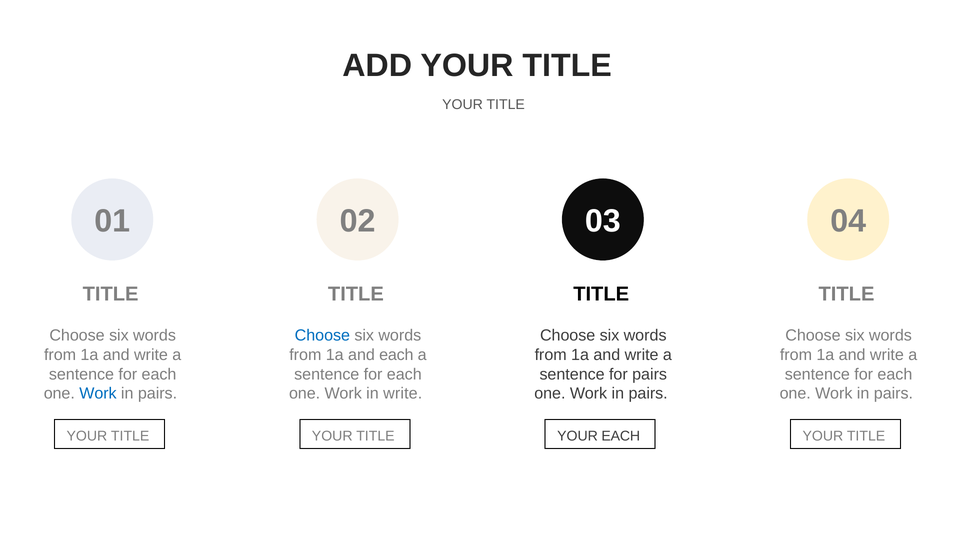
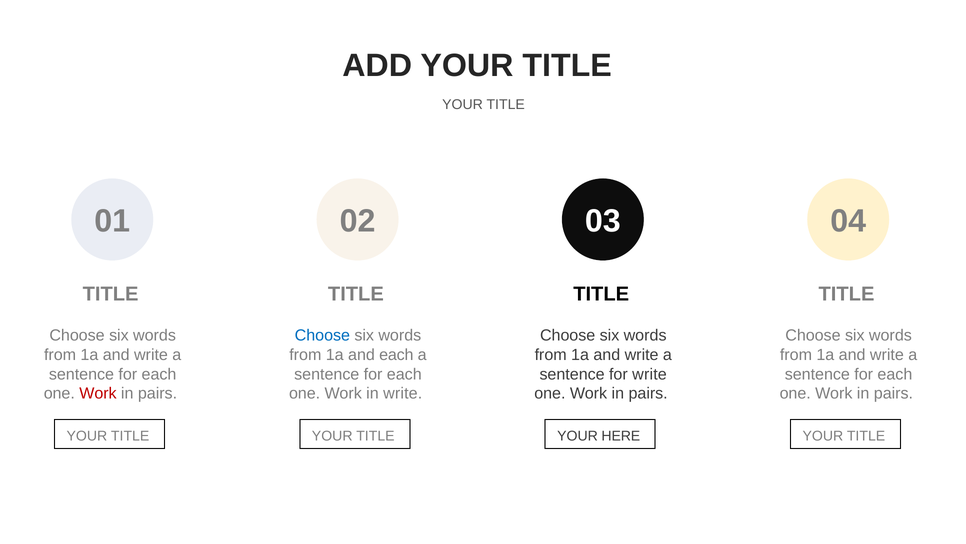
for pairs: pairs -> write (650, 374)
Work colour: blue -> red (98, 393)
YOUR EACH: EACH -> HERE (621, 436)
